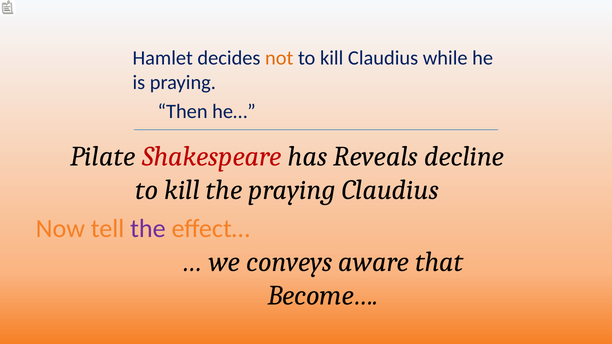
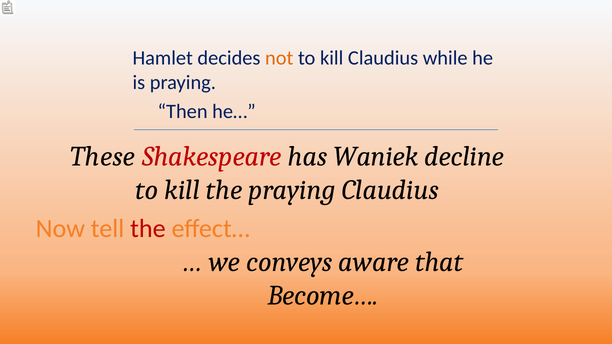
Pilate: Pilate -> These (103, 156)
Reveals: Reveals -> Waniek (376, 156)
the colour: purple -> red (148, 229)
